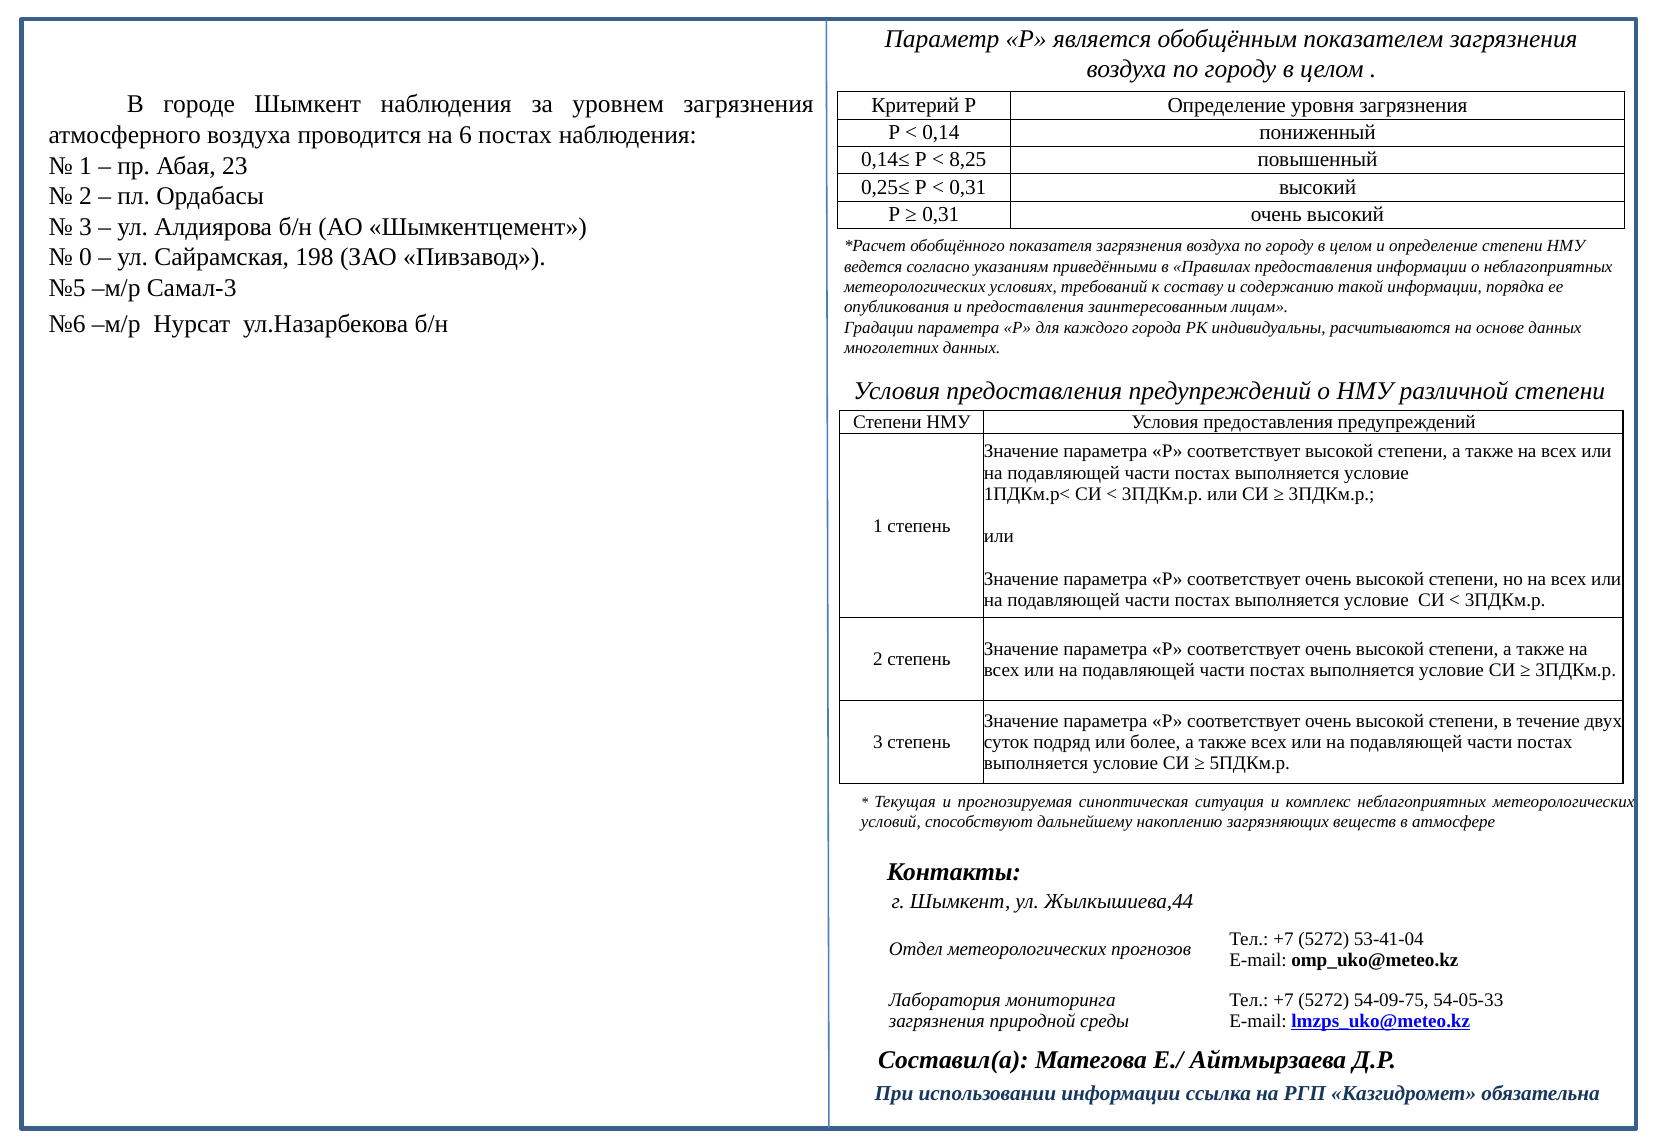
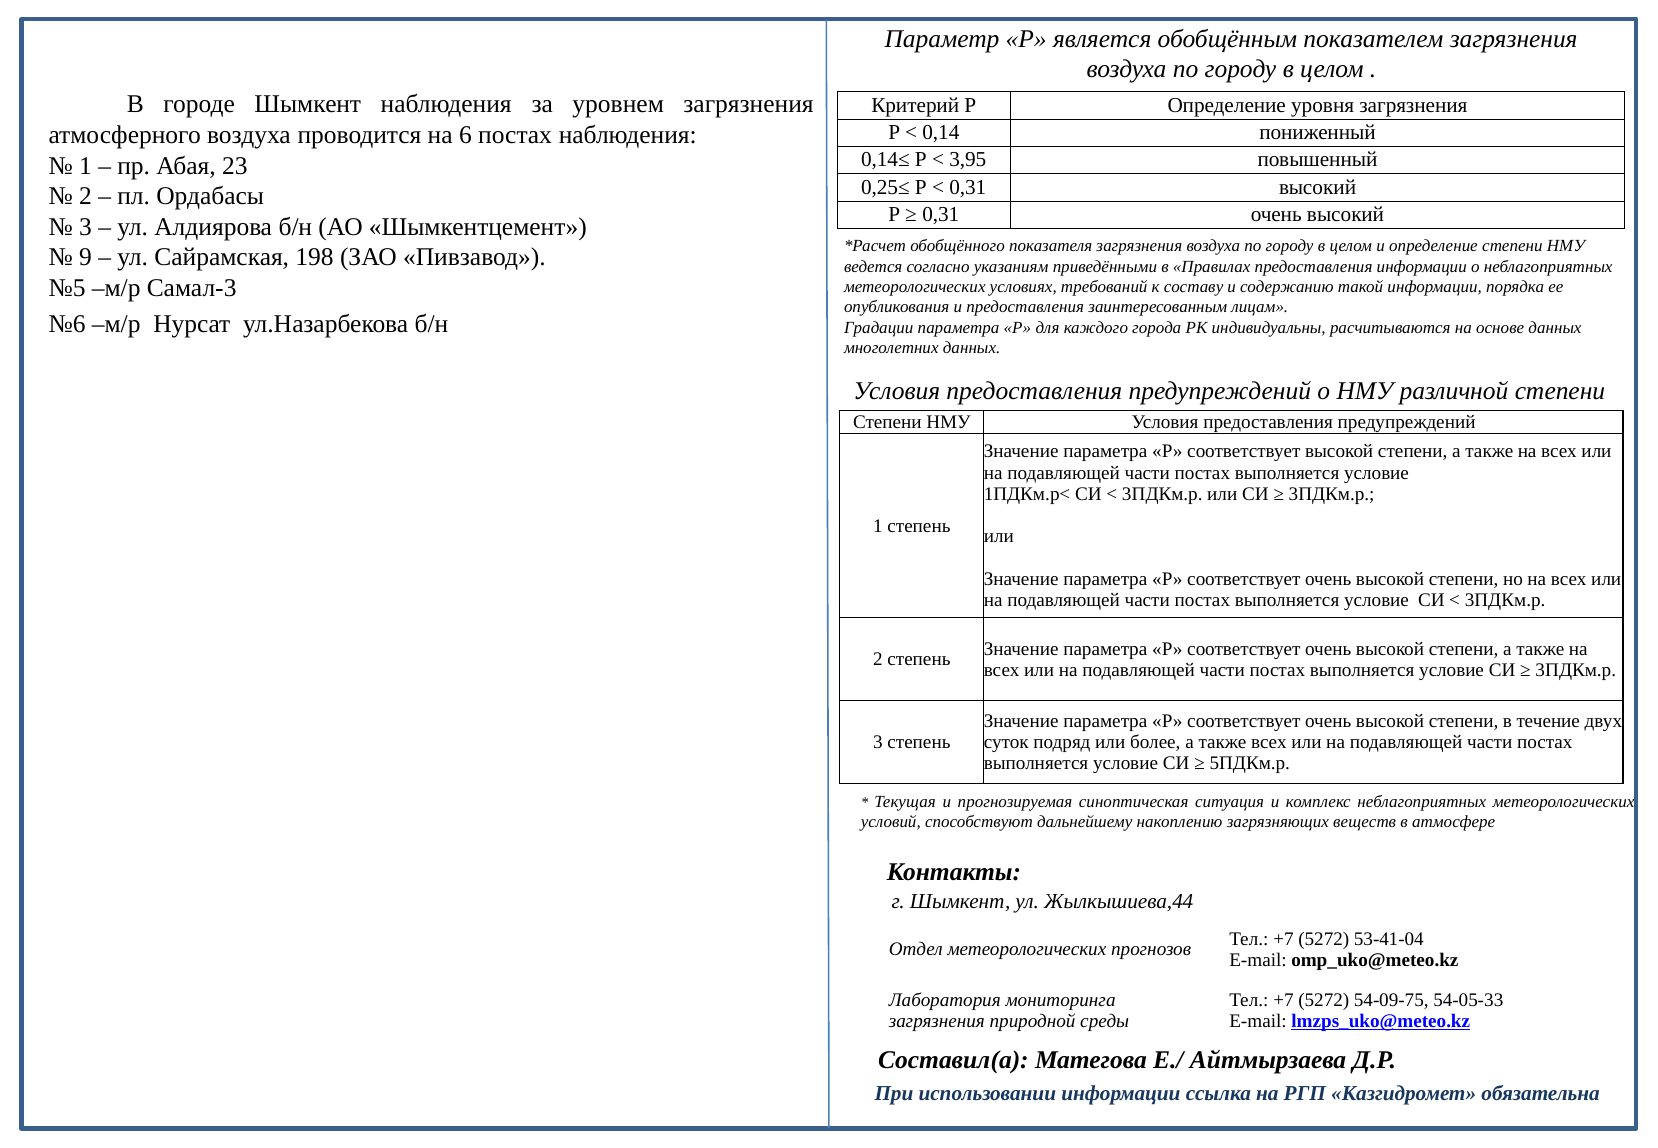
8,25: 8,25 -> 3,95 (968, 160)
0: 0 -> 9 (86, 257)
